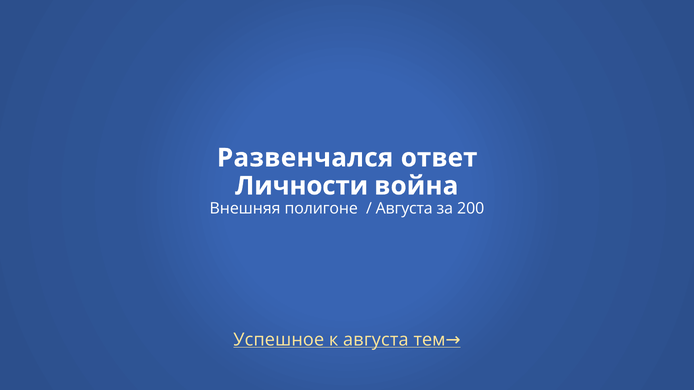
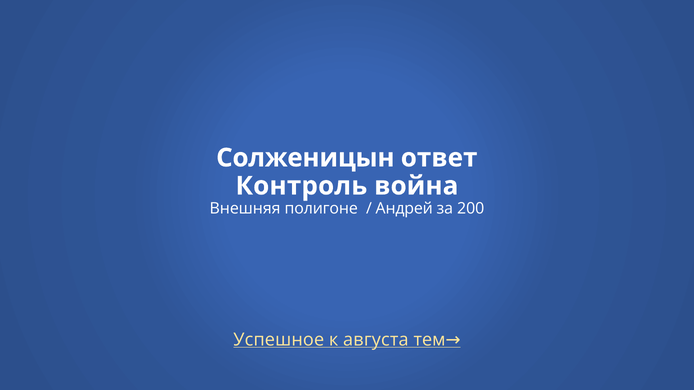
Развенчался: Развенчался -> Солженицын (305, 158)
Личности: Личности -> Контроль (301, 186)
Августа: Августа -> Андрей (404, 209)
